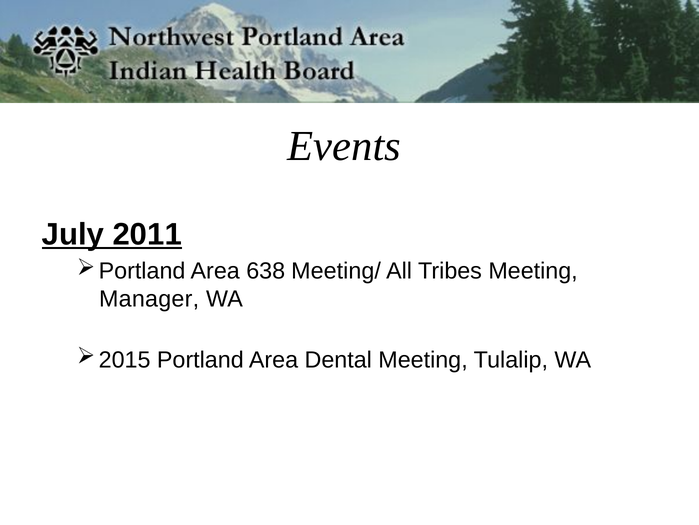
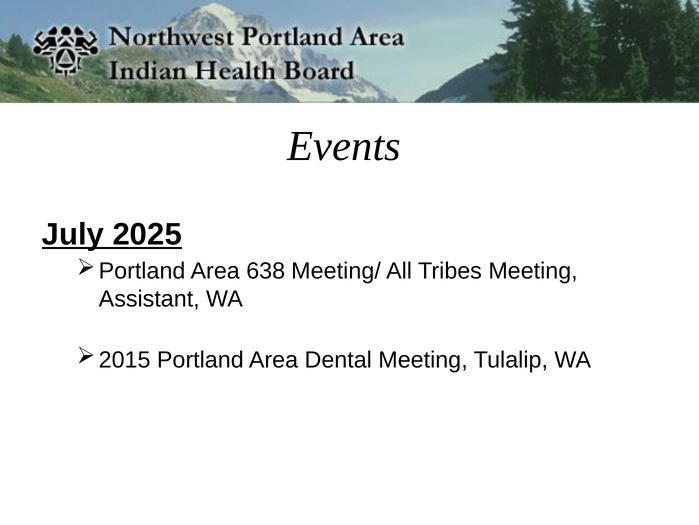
2011: 2011 -> 2025 (147, 234)
Manager: Manager -> Assistant (149, 299)
